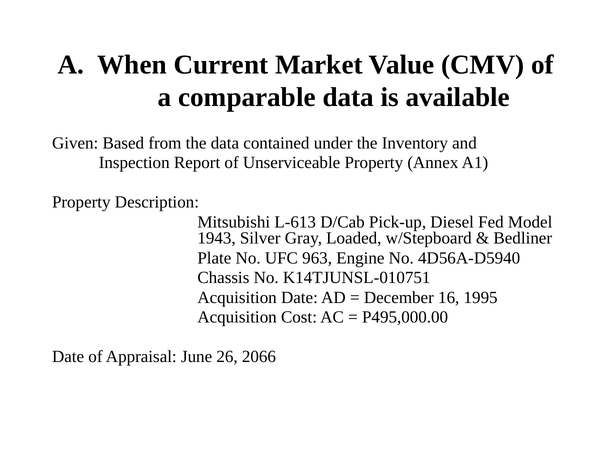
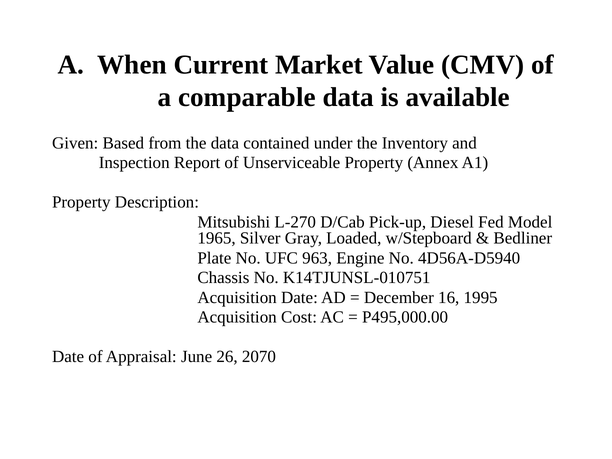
L-613: L-613 -> L-270 (295, 222)
1943: 1943 -> 1965 (217, 238)
2066: 2066 -> 2070 (259, 357)
